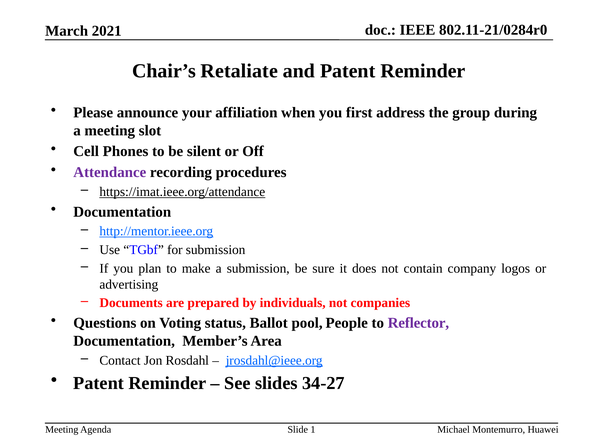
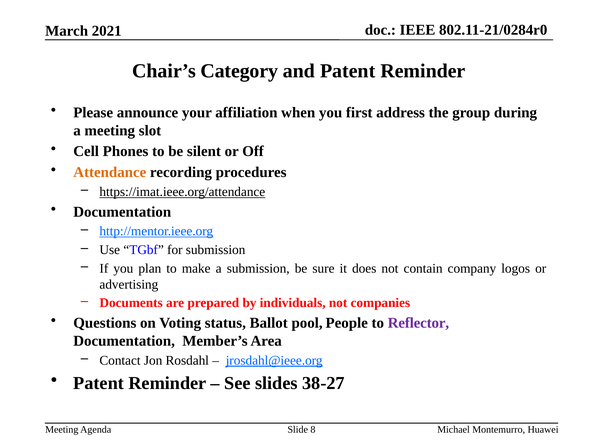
Retaliate: Retaliate -> Category (239, 71)
Attendance colour: purple -> orange (110, 172)
34-27: 34-27 -> 38-27 (323, 384)
1: 1 -> 8 (313, 430)
